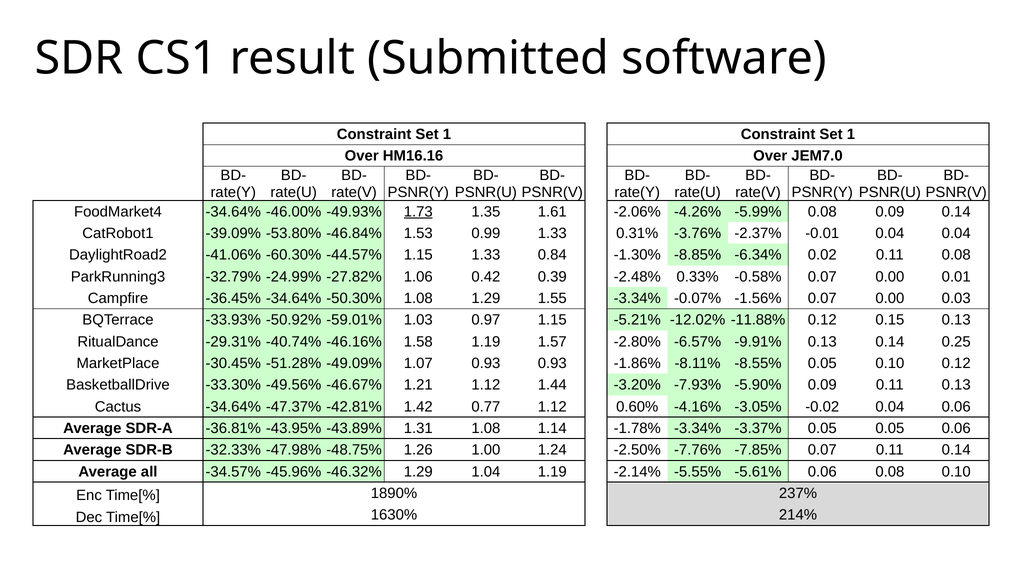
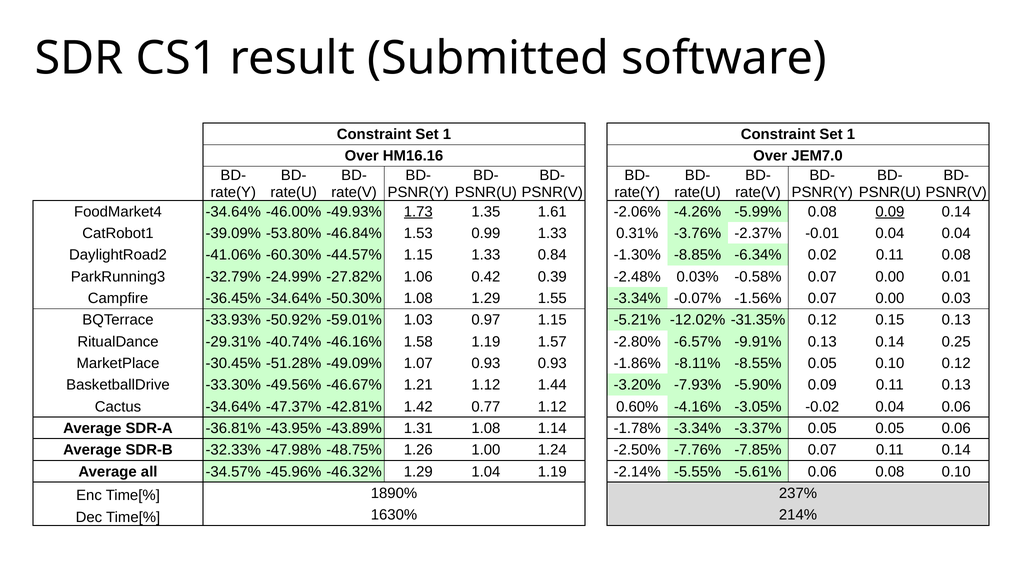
0.09 underline: none -> present (890, 212)
0.33%: 0.33% -> 0.03% (698, 277)
-11.88%: -11.88% -> -31.35% (758, 320)
